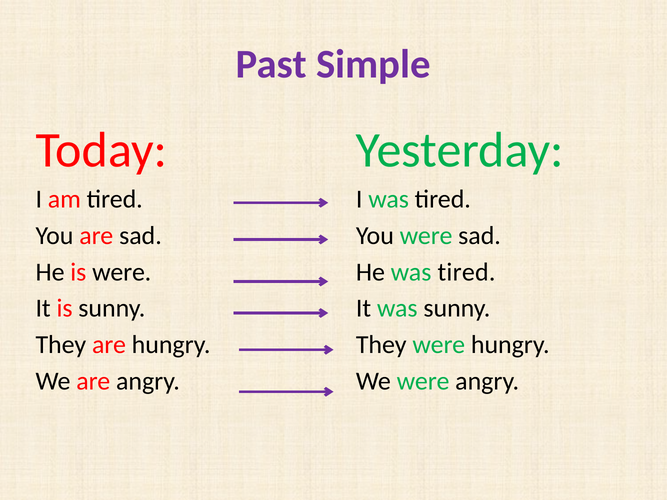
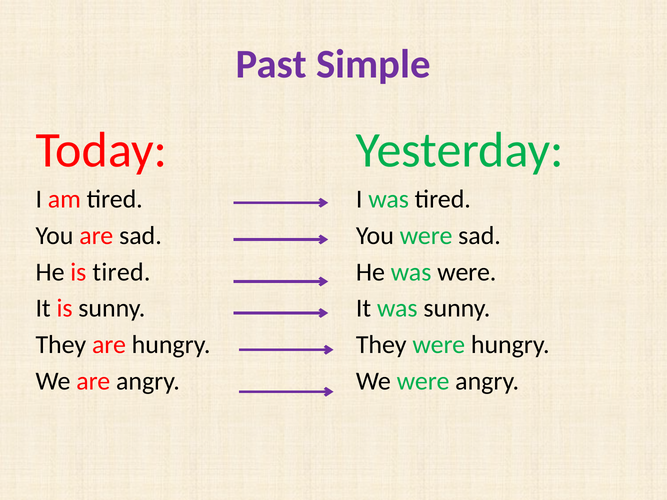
is were: were -> tired (121, 272)
He was tired: tired -> were (467, 272)
